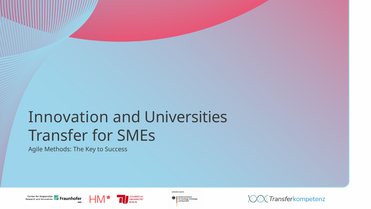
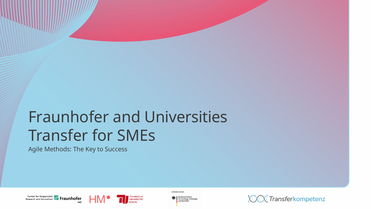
Innovation: Innovation -> Fraunhofer (69, 117)
